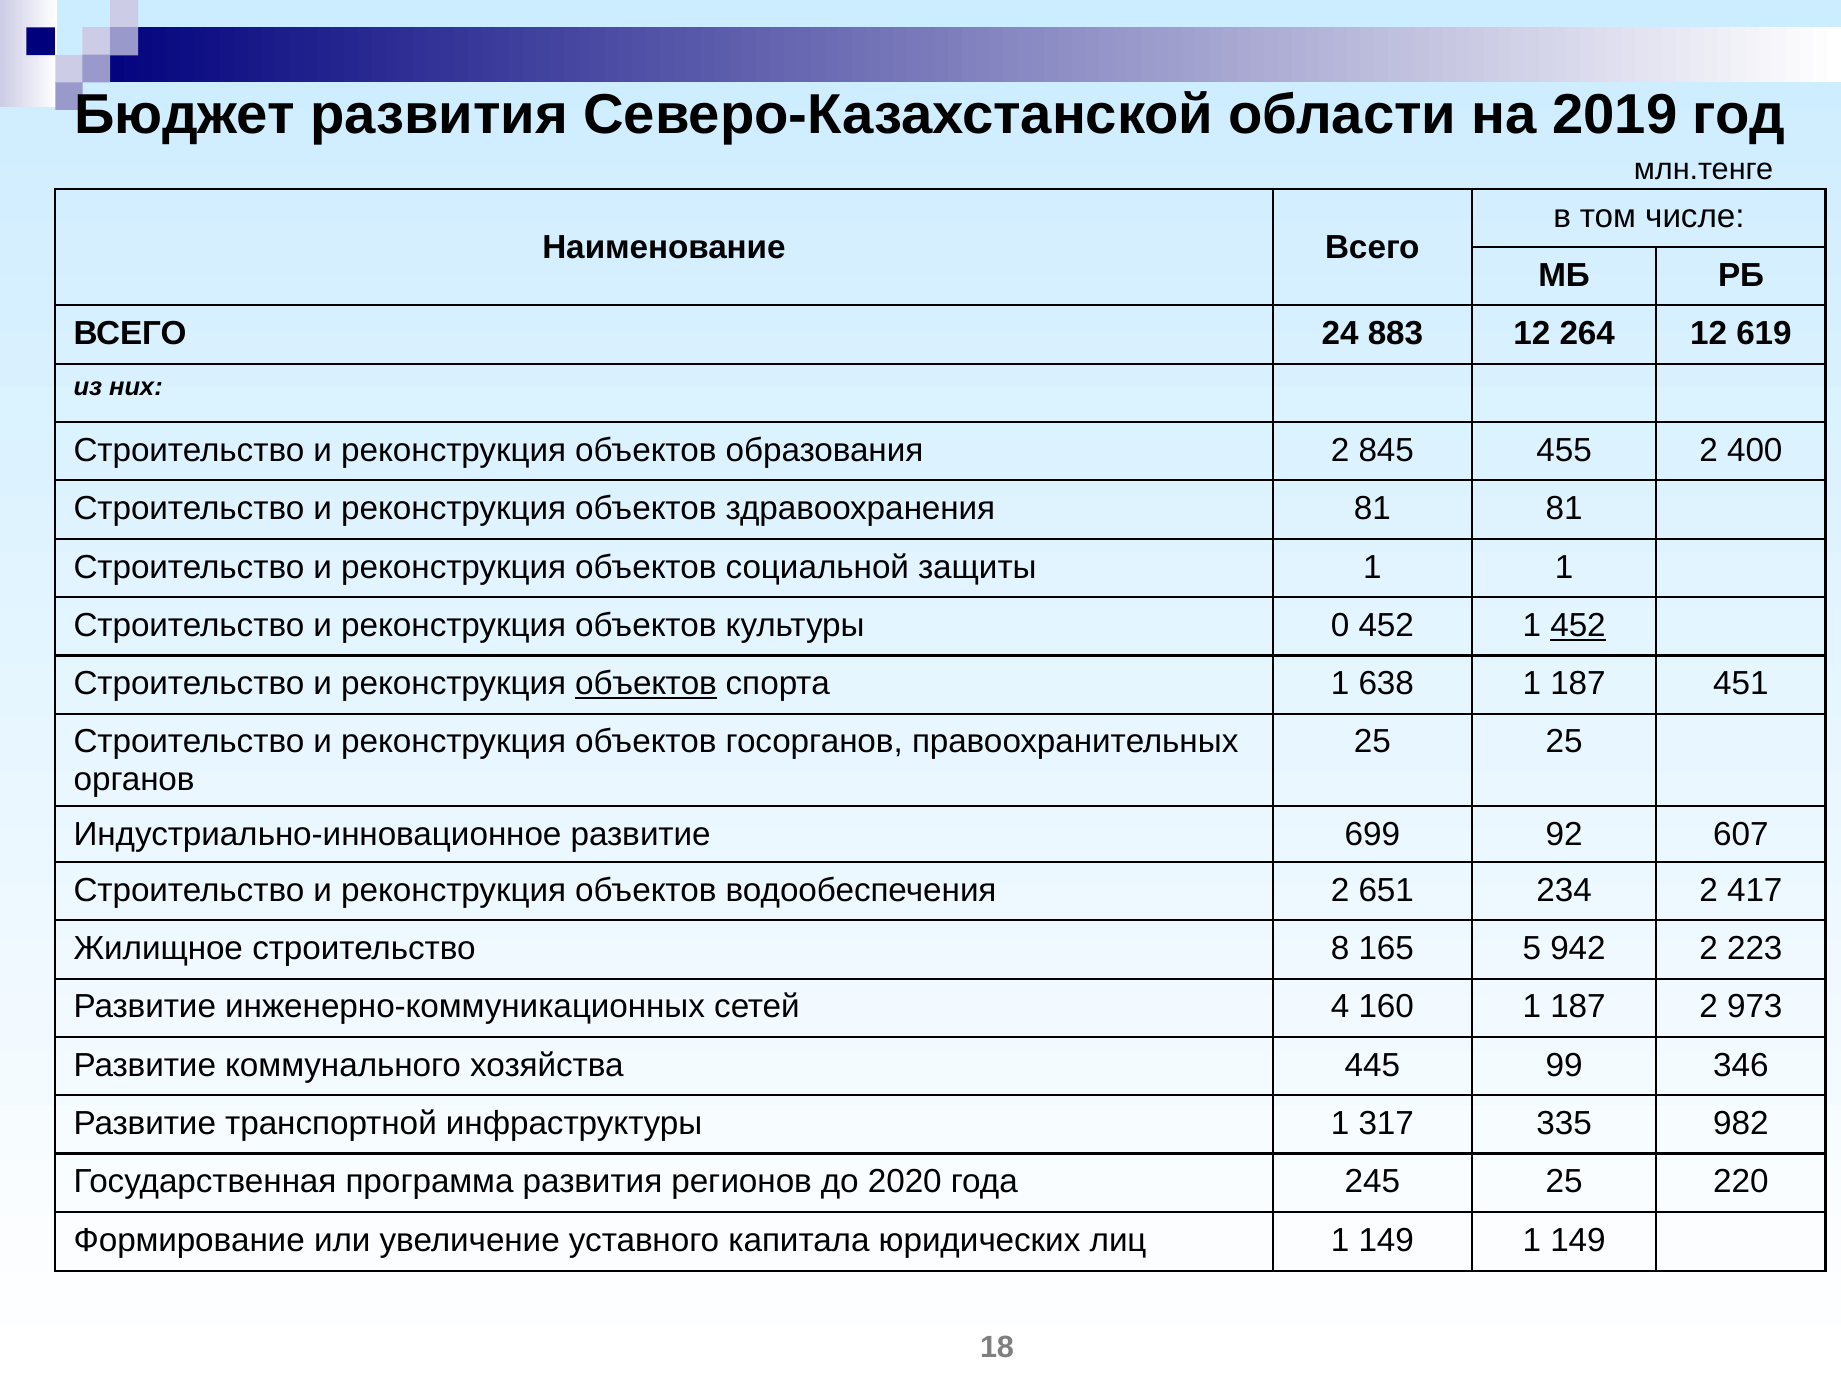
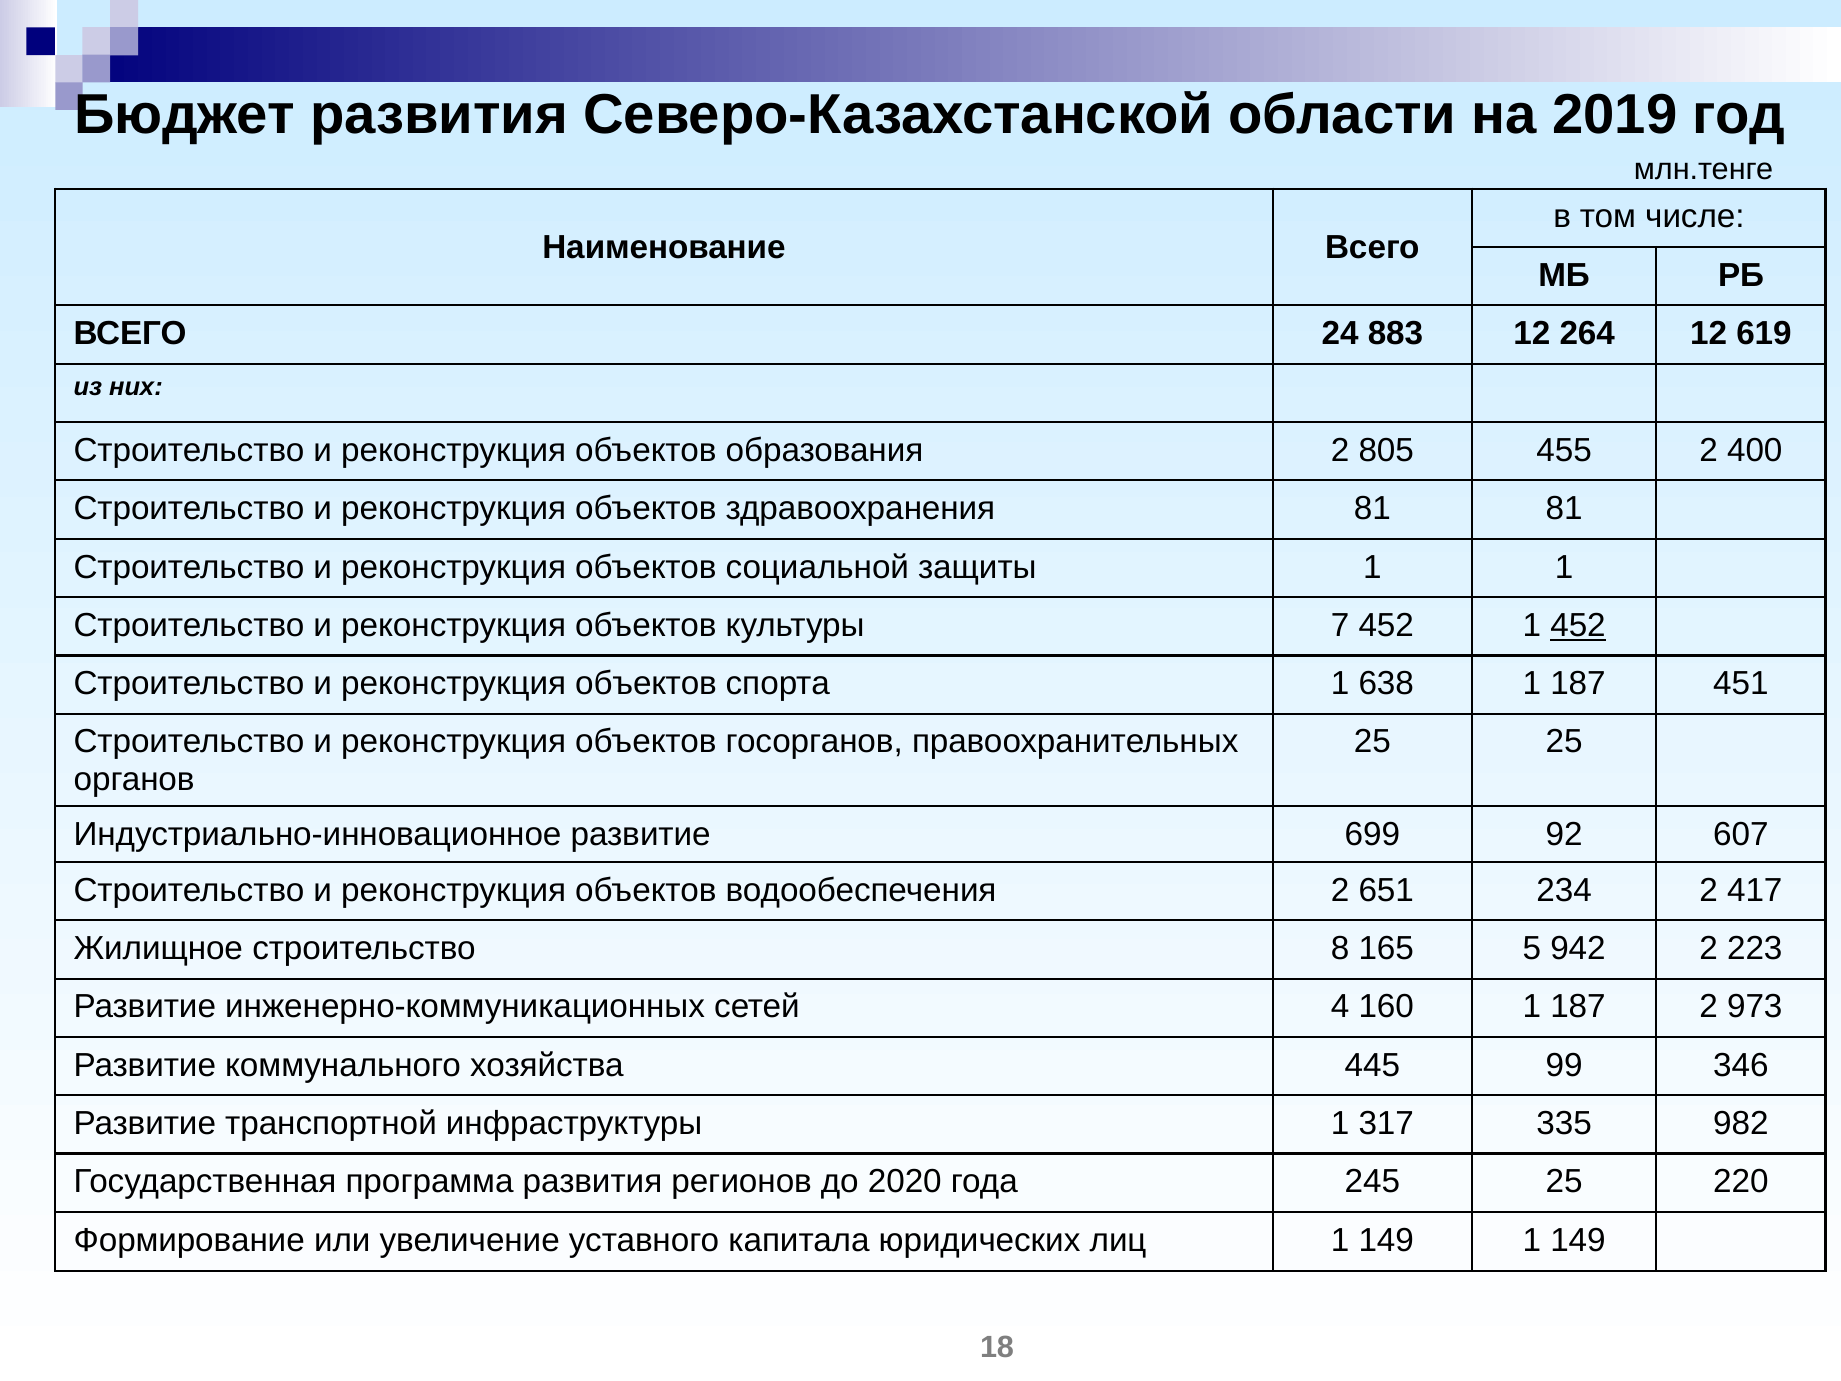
845: 845 -> 805 (1386, 450)
0: 0 -> 7 (1340, 625)
объектов underline: present -> none (646, 684)
